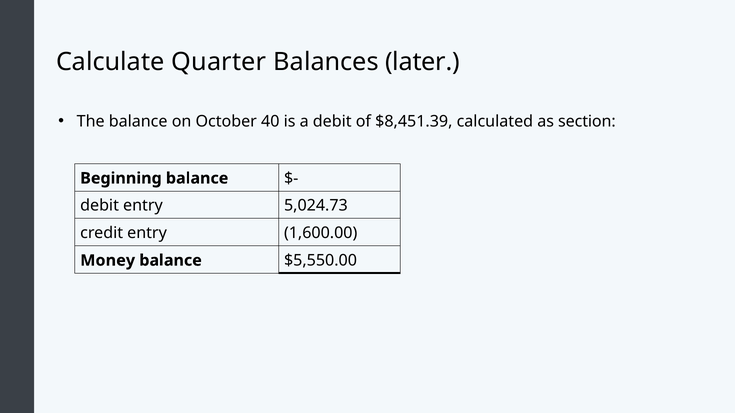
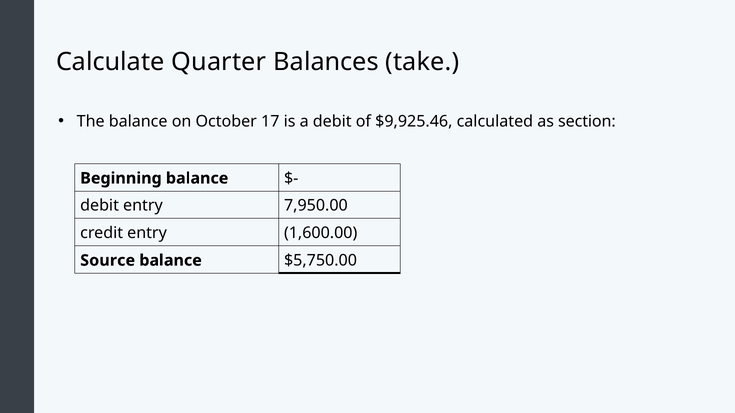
later: later -> take (422, 62)
40: 40 -> 17 (270, 121)
$8,451.39: $8,451.39 -> $9,925.46 (414, 121)
5,024.73: 5,024.73 -> 7,950.00 (316, 206)
Money: Money -> Source (108, 261)
$5,550.00: $5,550.00 -> $5,750.00 (320, 261)
